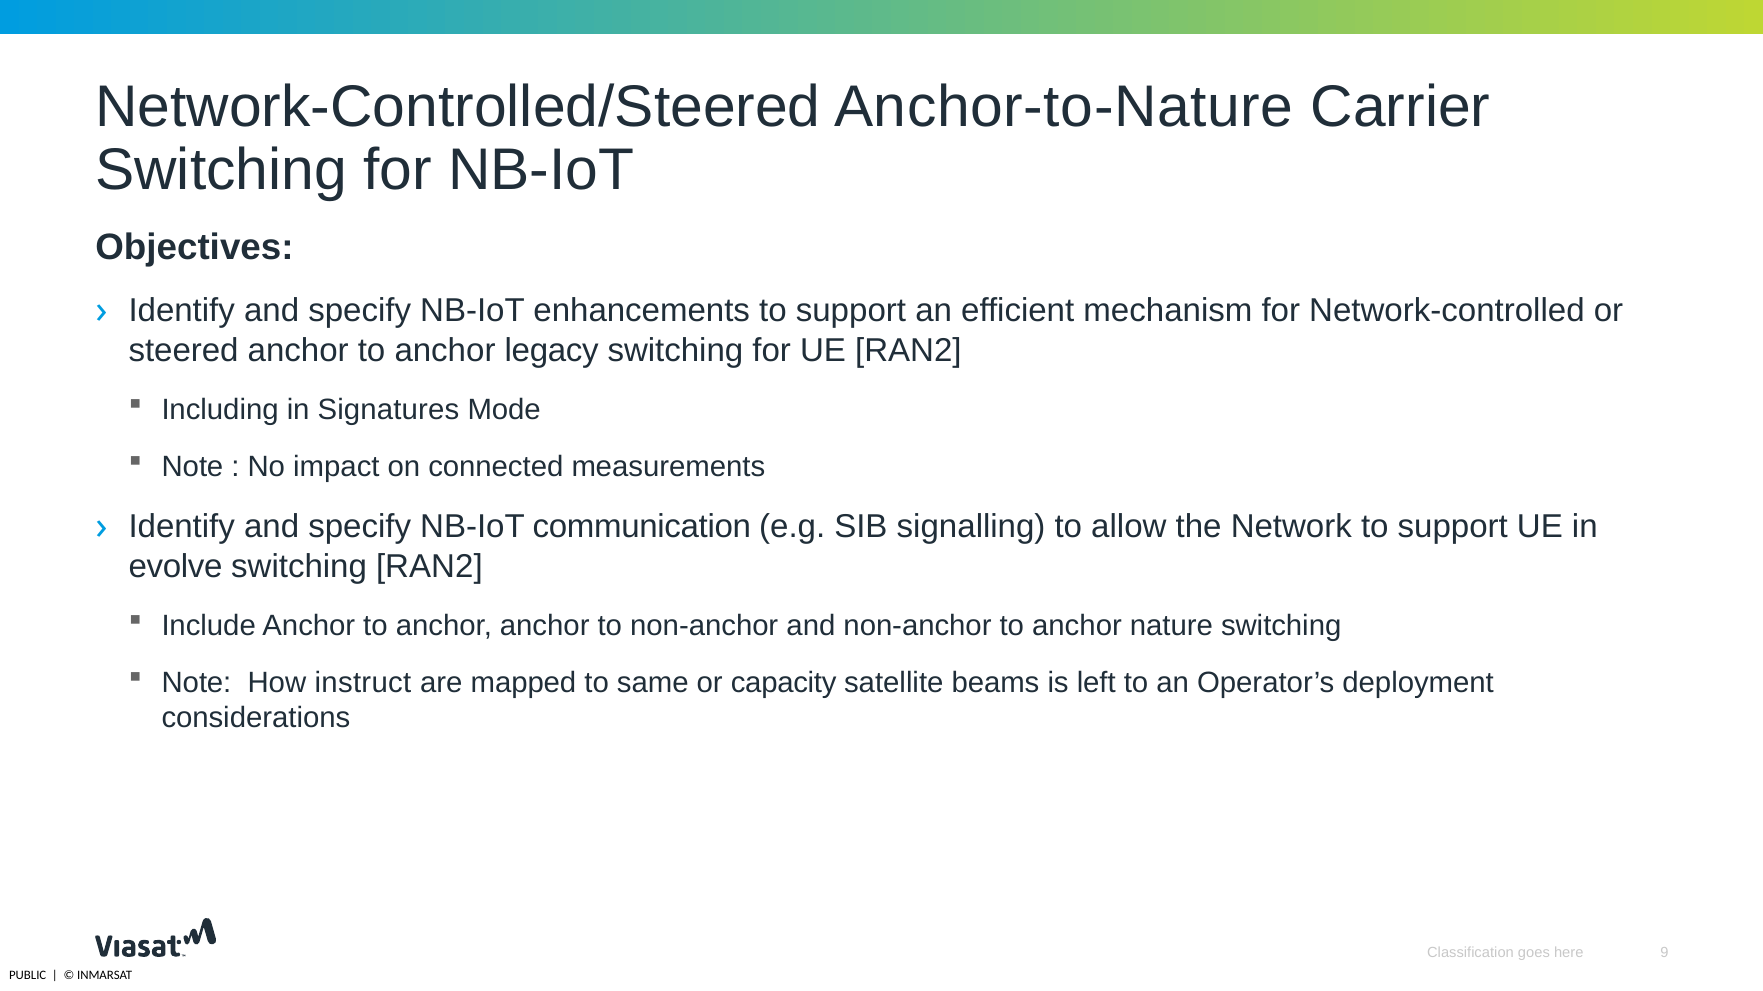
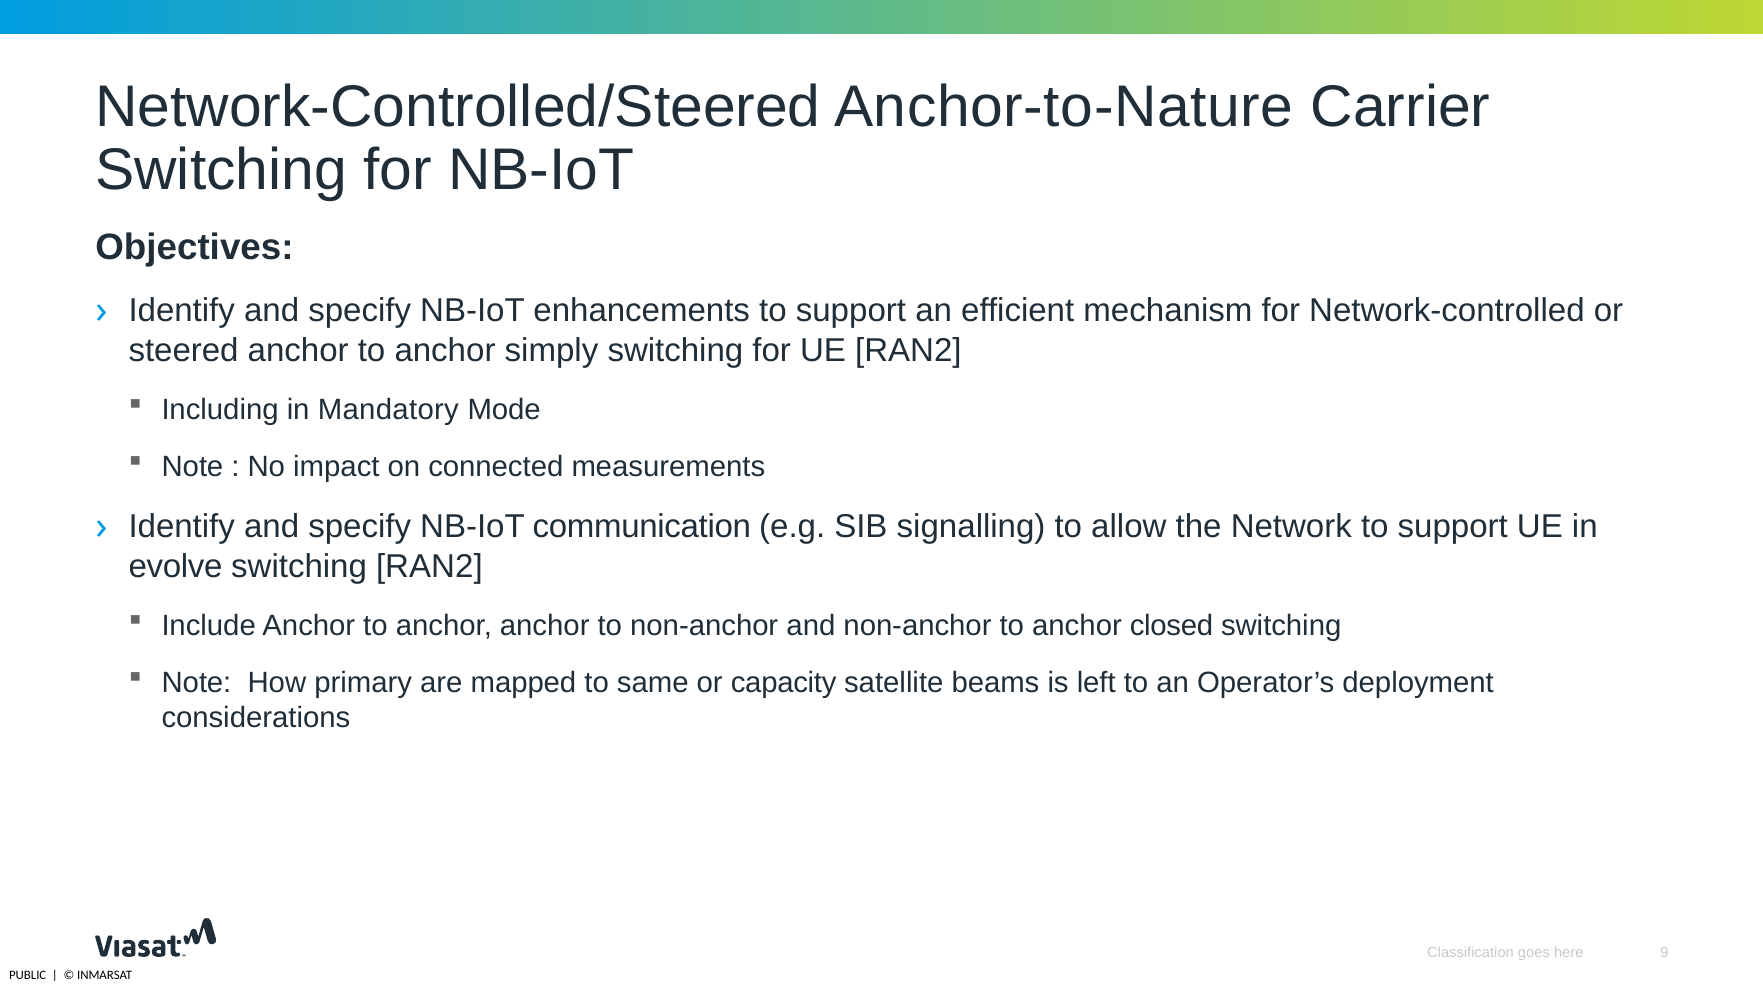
legacy: legacy -> simply (552, 350)
Signatures: Signatures -> Mandatory (388, 410)
nature: nature -> closed (1171, 626)
instruct: instruct -> primary (363, 683)
